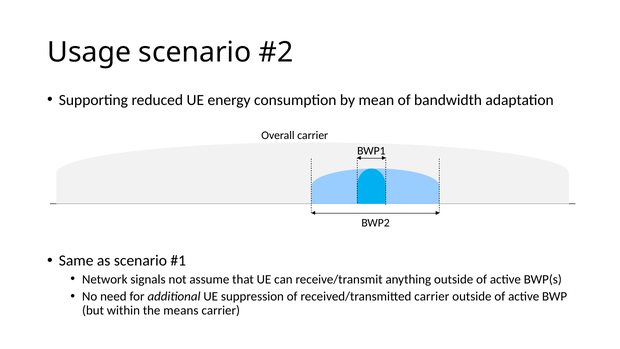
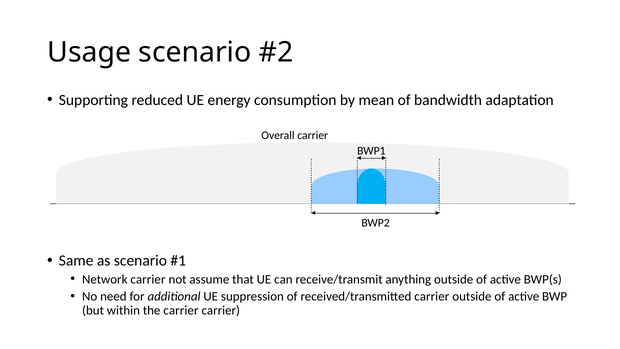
Network signals: signals -> carrier (148, 279)
the means: means -> carrier (181, 310)
